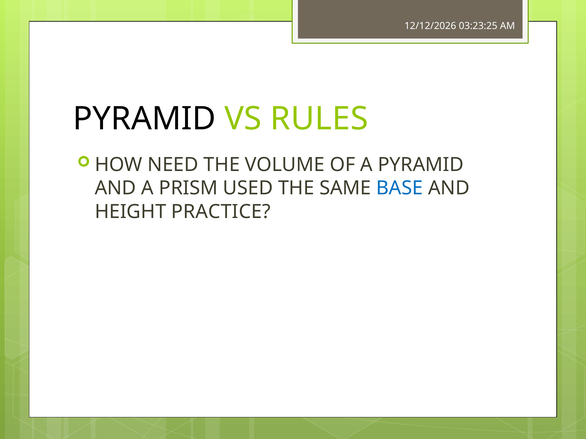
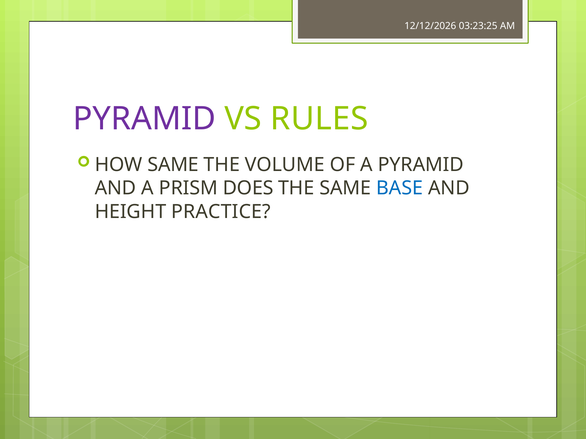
PYRAMID colour: black -> purple (144, 119)
HOW NEED: NEED -> SAME (173, 165)
USED: USED -> DOES (248, 188)
